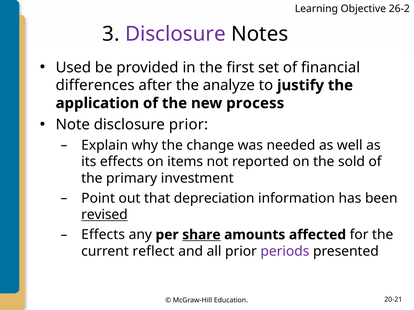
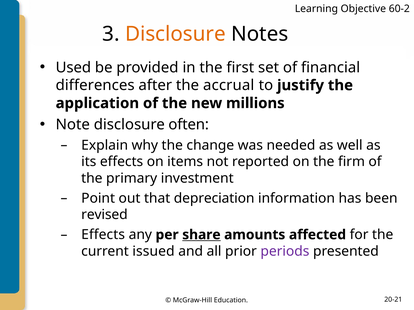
26-2: 26-2 -> 60-2 (399, 9)
Disclosure colour: purple -> orange (175, 34)
analyze: analyze -> accrual (229, 85)
process: process -> millions (255, 103)
disclosure prior: prior -> often (189, 125)
sold: sold -> firm (351, 162)
revised underline: present -> none (104, 215)
reflect: reflect -> issued (153, 252)
